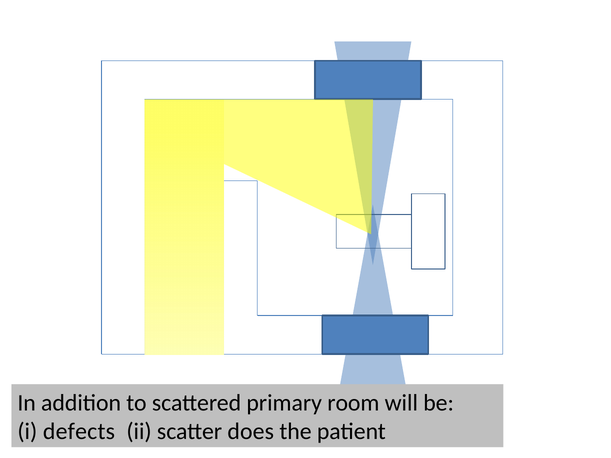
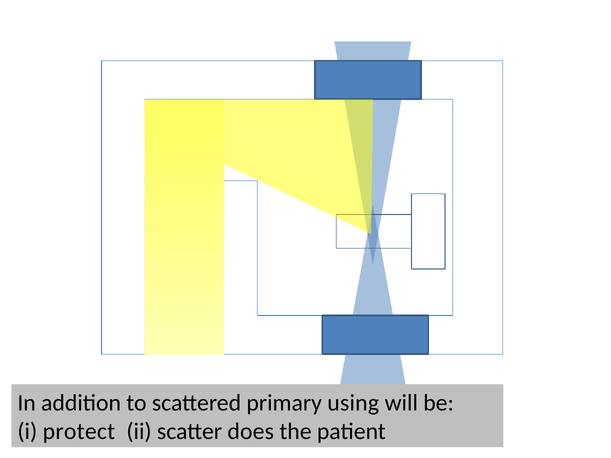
room: room -> using (353, 403)
defects: defects -> protect (79, 432)
